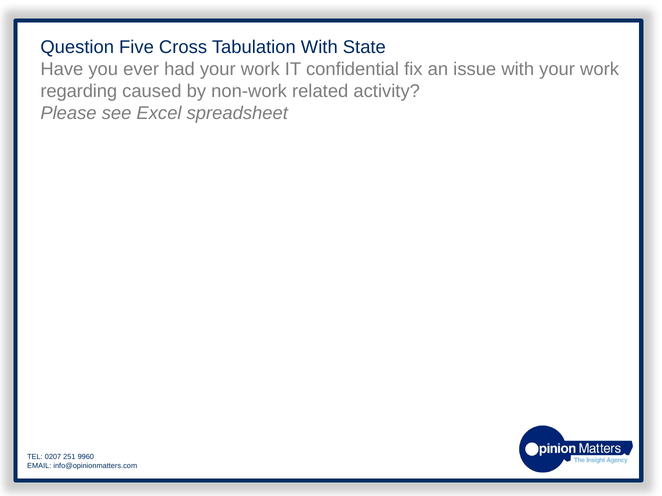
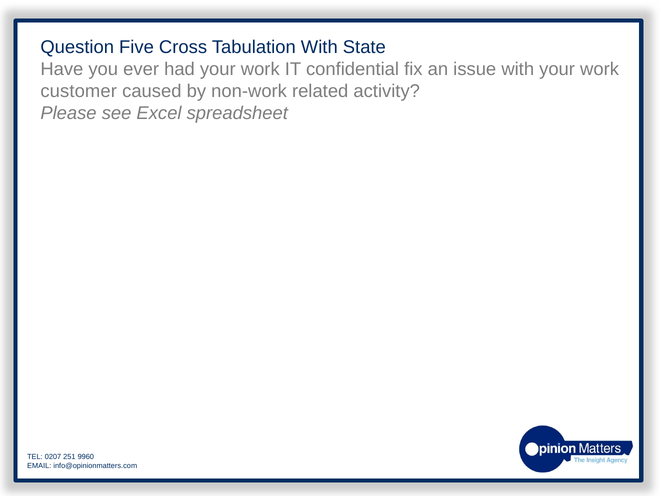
regarding: regarding -> customer (79, 91)
